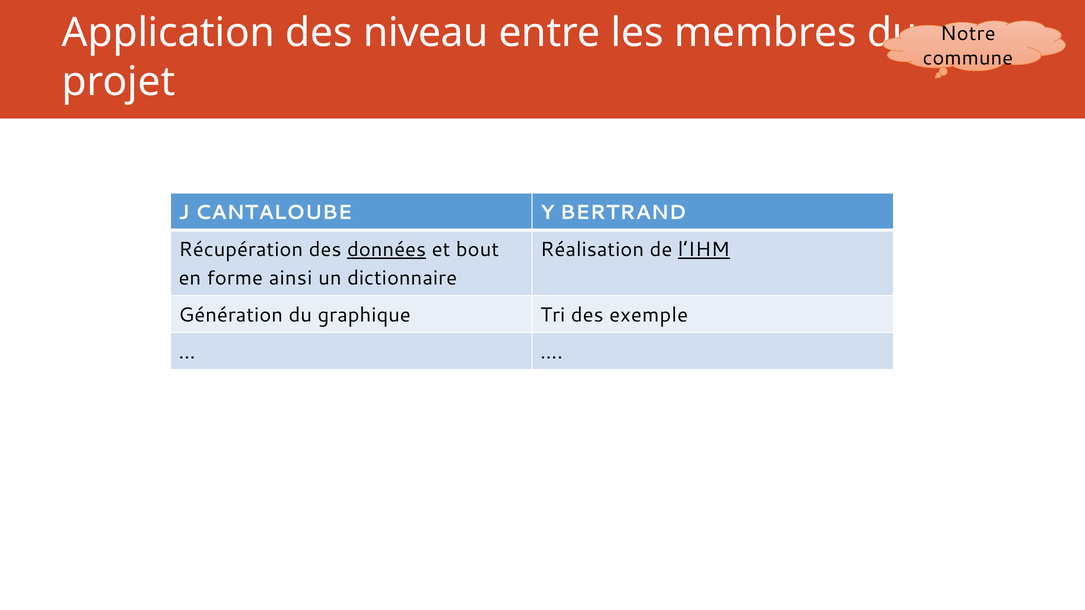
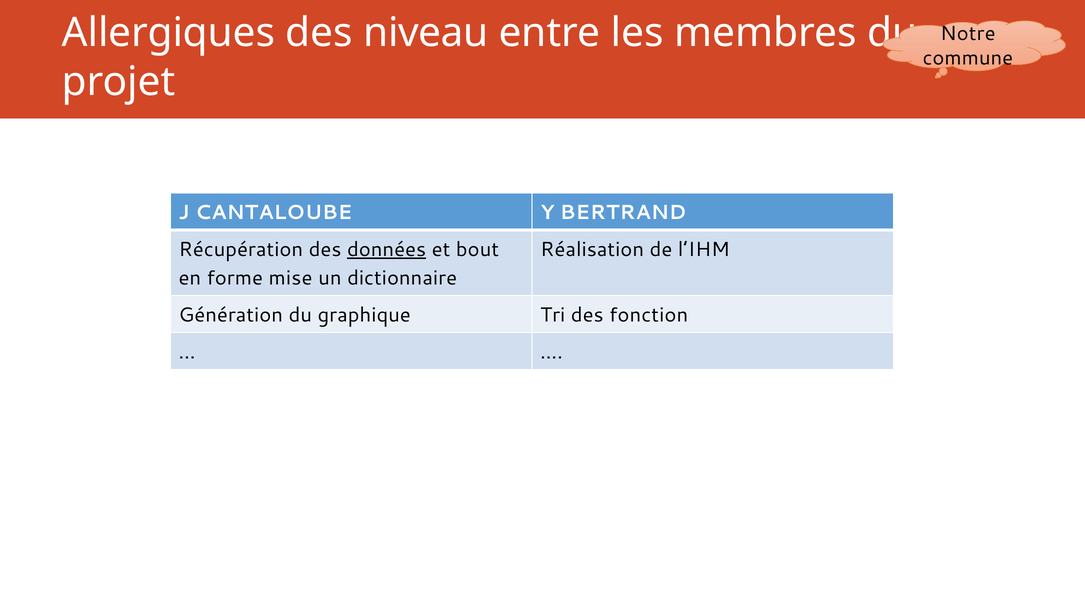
Application: Application -> Allergiques (168, 33)
l’IHM underline: present -> none (704, 250)
ainsi: ainsi -> mise (291, 278)
exemple: exemple -> fonction (649, 315)
